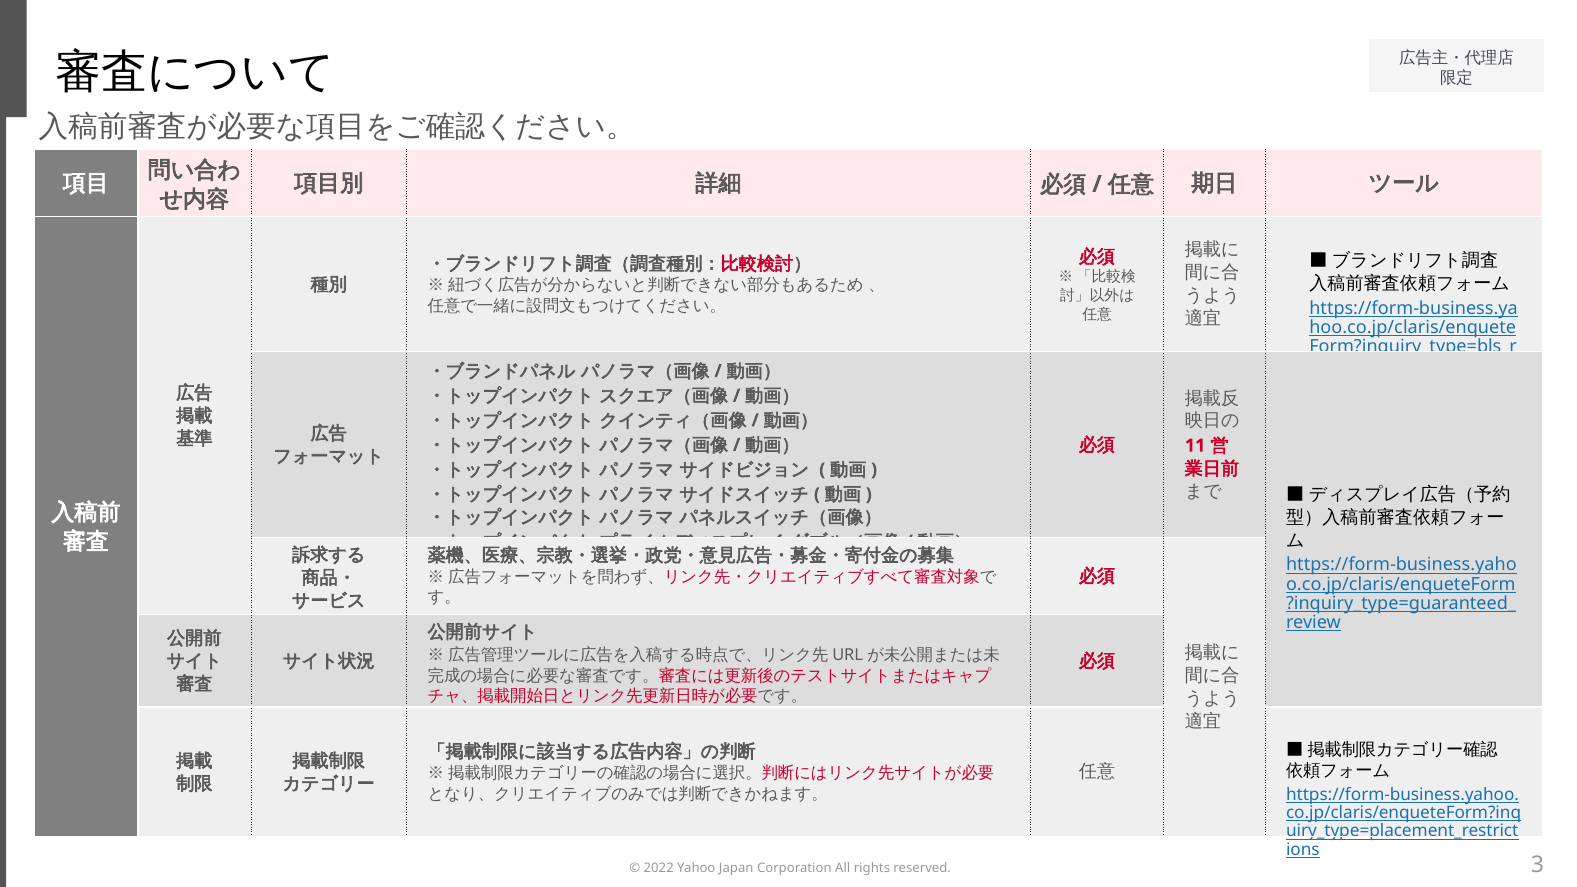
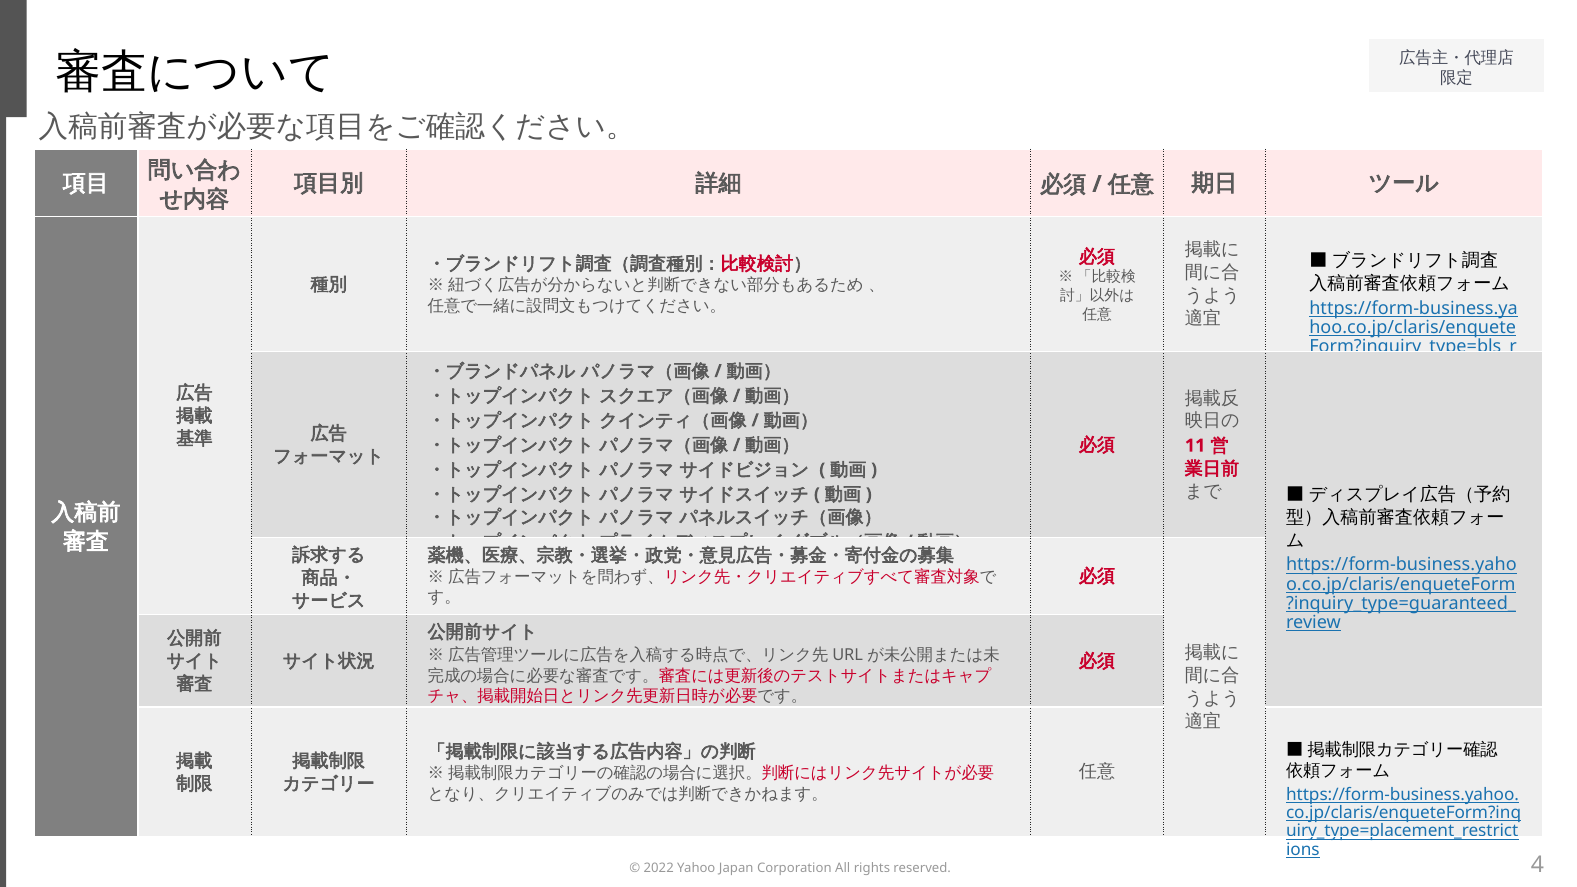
3: 3 -> 4 (1537, 865)
